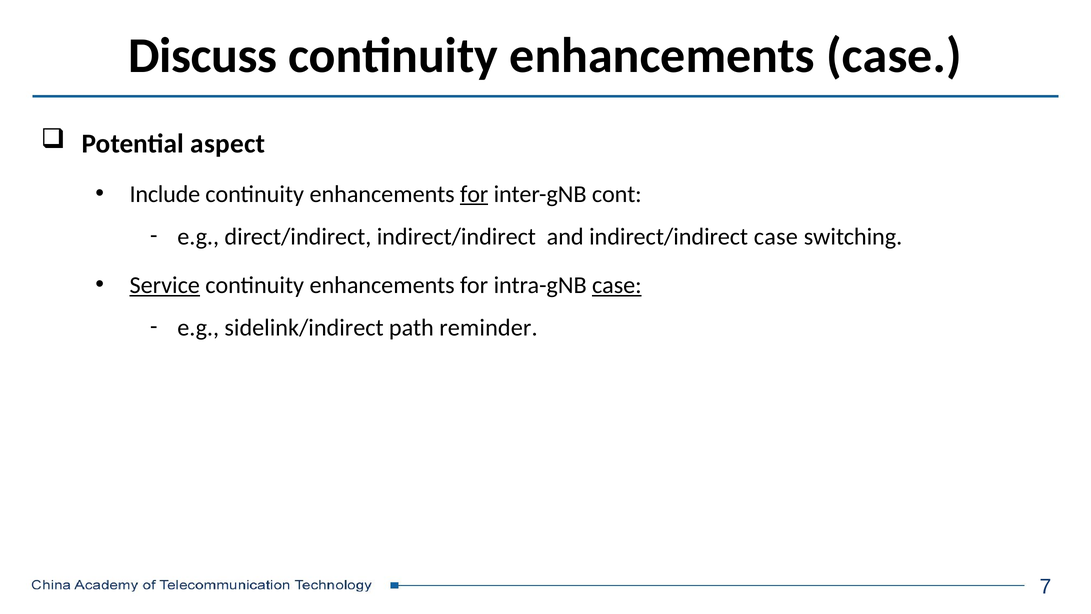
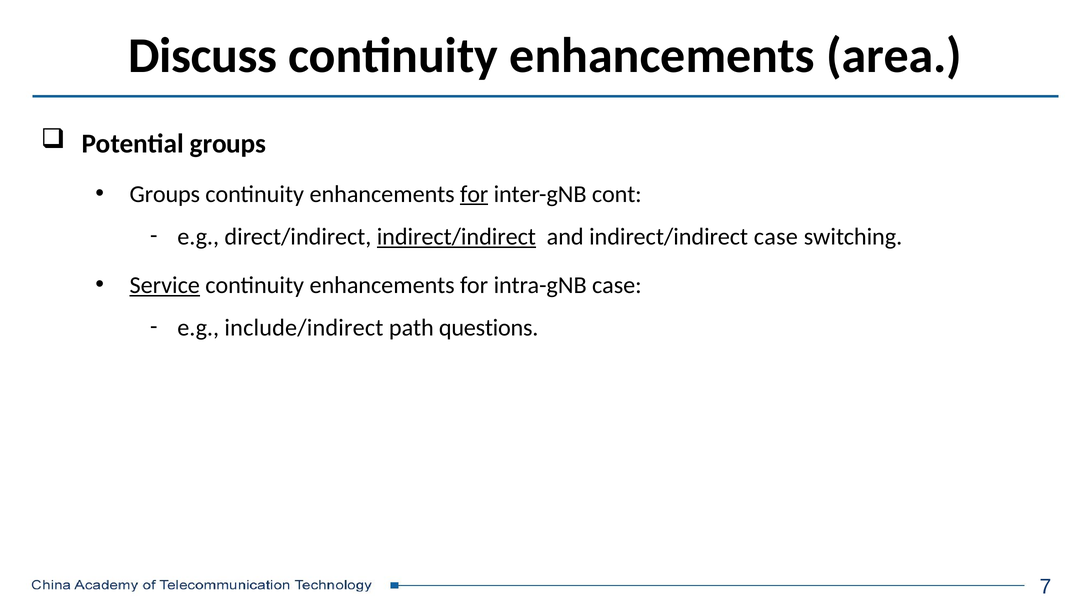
enhancements case: case -> area (894, 56)
Potential aspect: aspect -> groups (228, 144)
Include: Include -> Groups (165, 194)
indirect/indirect underline: none -> present (456, 237)
case underline: present -> none (617, 285)
sidelink/indirect: sidelink/indirect -> include/indirect (304, 328)
reminder: reminder -> questions (489, 328)
